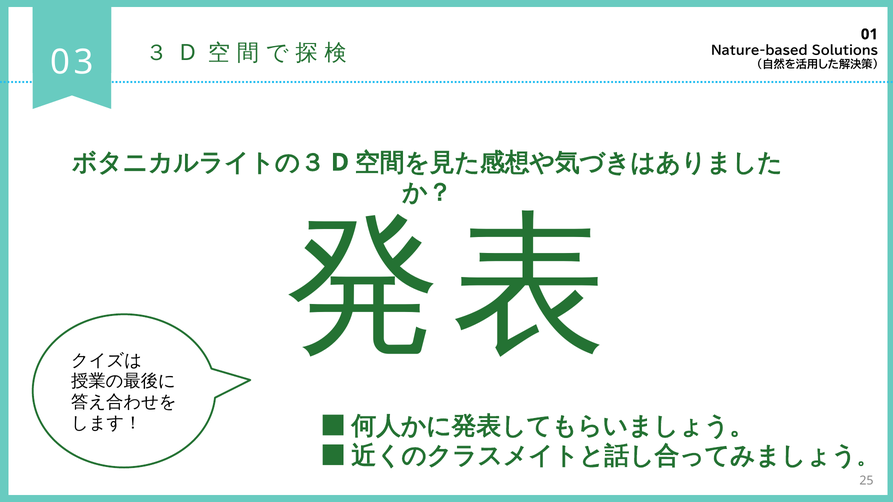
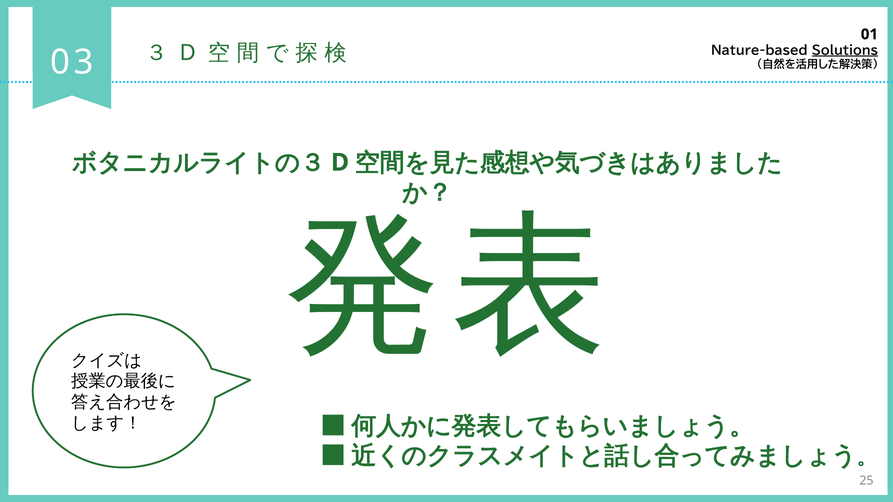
Solutions underline: none -> present (845, 51)
